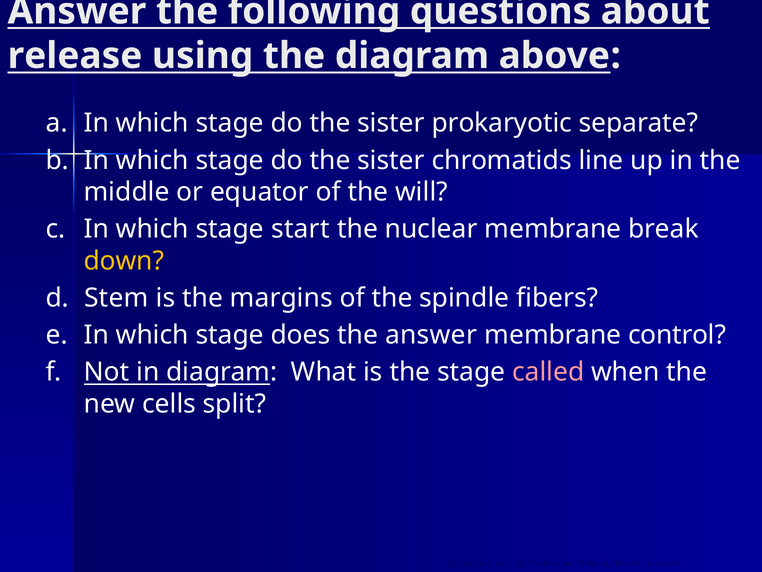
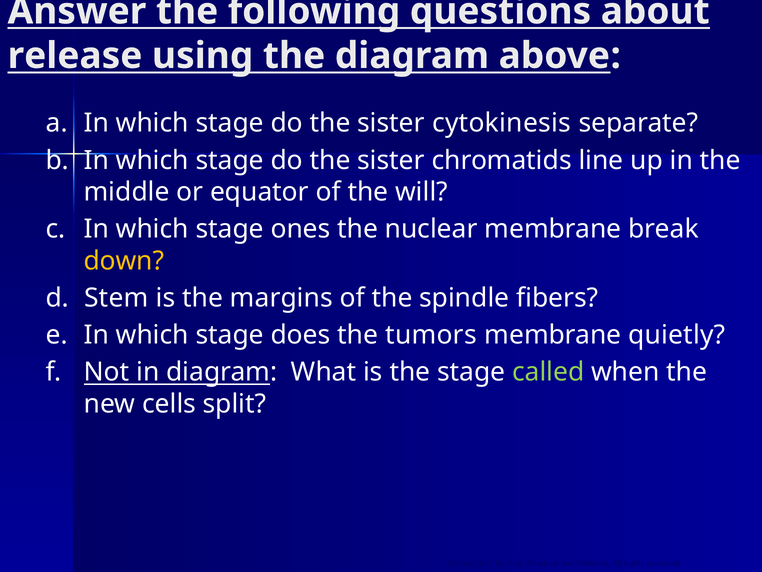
prokaryotic: prokaryotic -> cytokinesis (502, 123)
start: start -> ones (301, 229)
the answer: answer -> tumors (431, 335)
control: control -> quietly (677, 335)
called colour: pink -> light green (548, 372)
